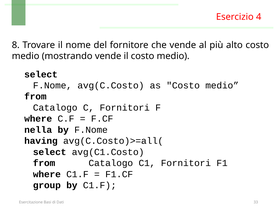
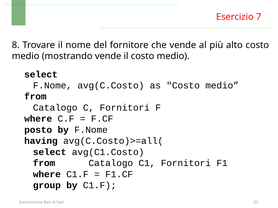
4: 4 -> 7 (259, 17)
nella: nella -> posto (38, 130)
